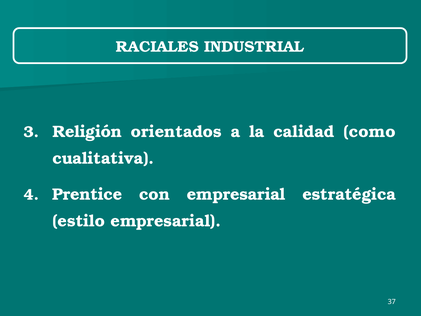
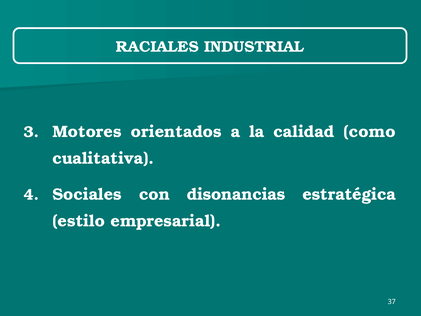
Religión: Religión -> Motores (87, 132)
Prentice: Prentice -> Sociales (87, 194)
con empresarial: empresarial -> disonancias (236, 194)
